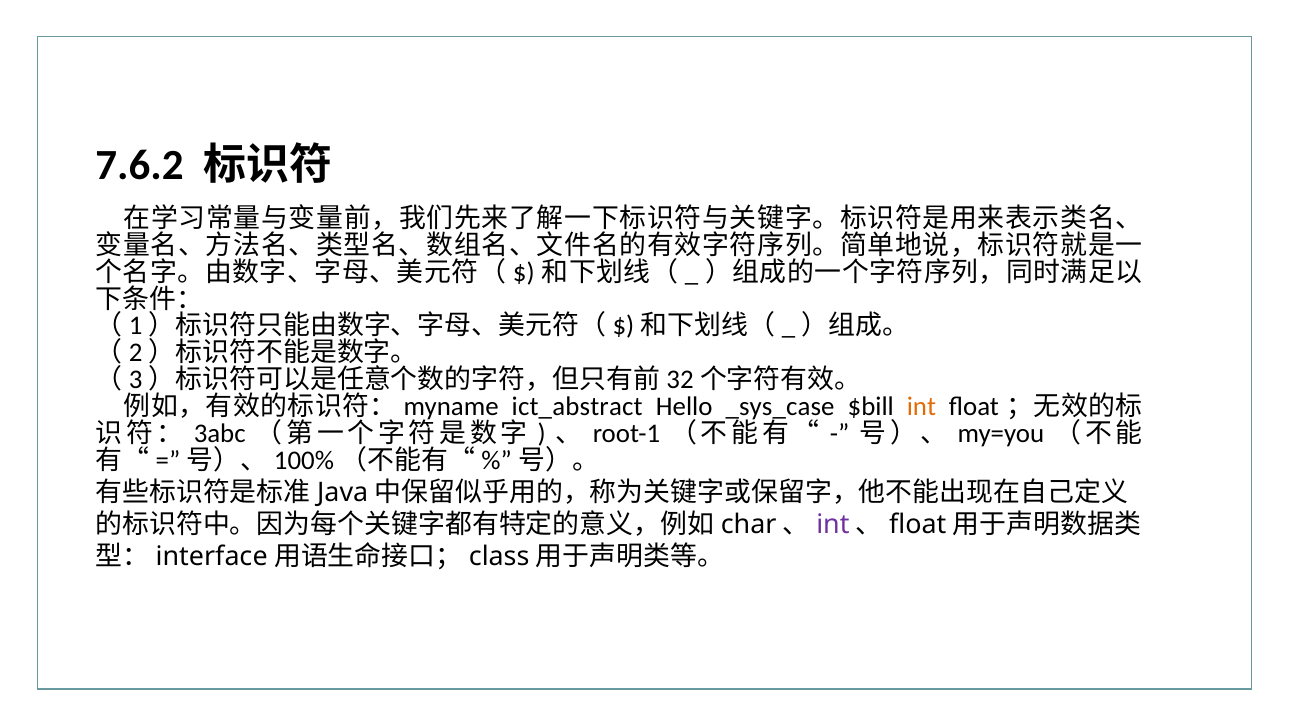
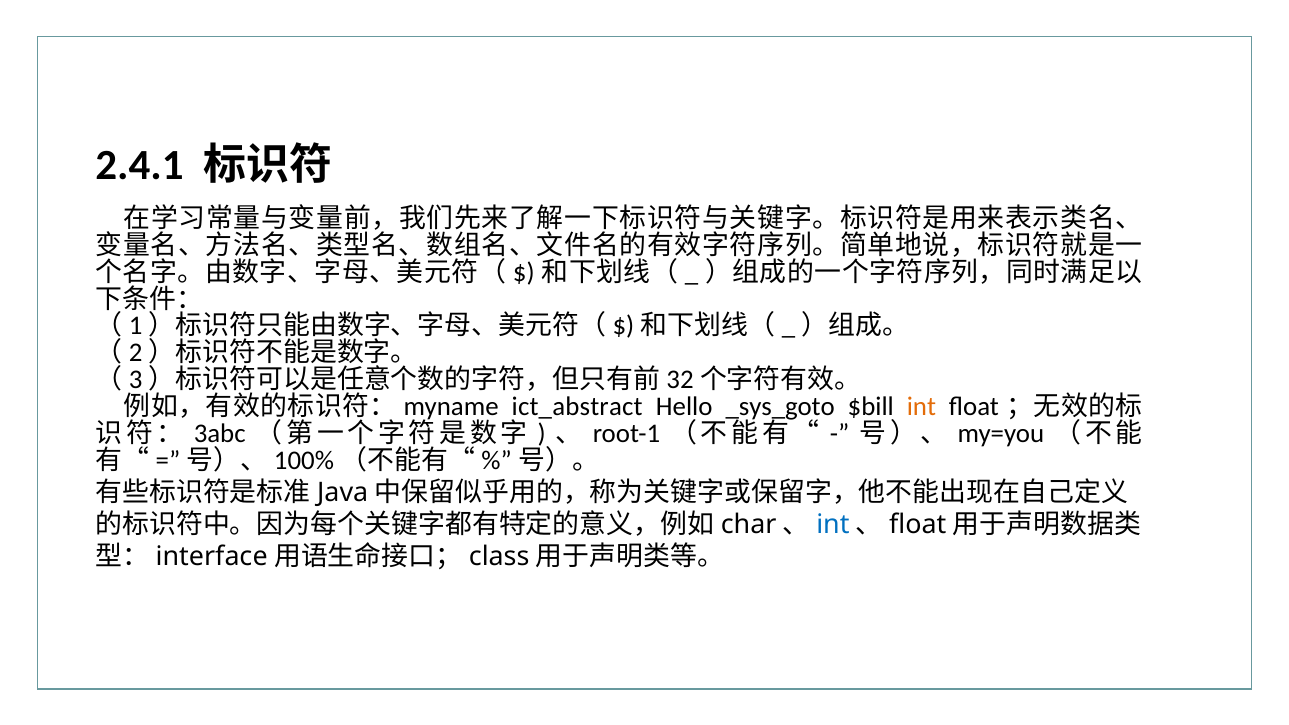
7.6.2: 7.6.2 -> 2.4.1 (140, 166)
_sys_case: _sys_case -> _sys_goto (780, 407)
int colour: purple -> blue (833, 525)
